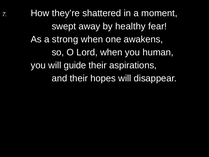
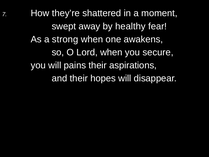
human: human -> secure (158, 52)
guide: guide -> pains (75, 65)
